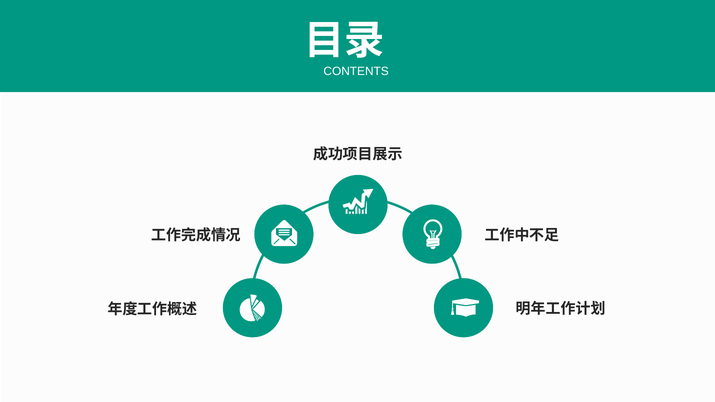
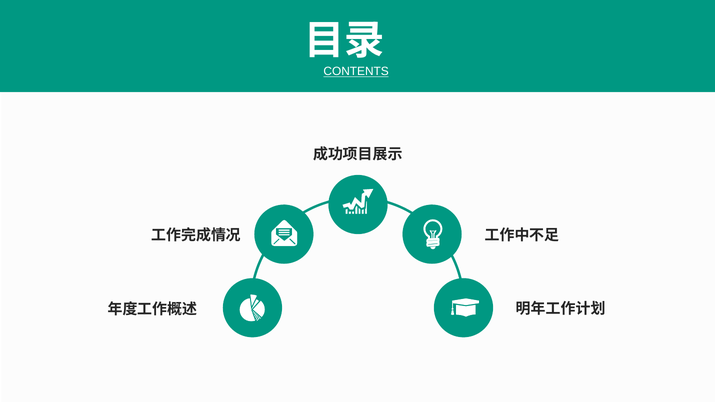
CONTENTS underline: none -> present (356, 72)
